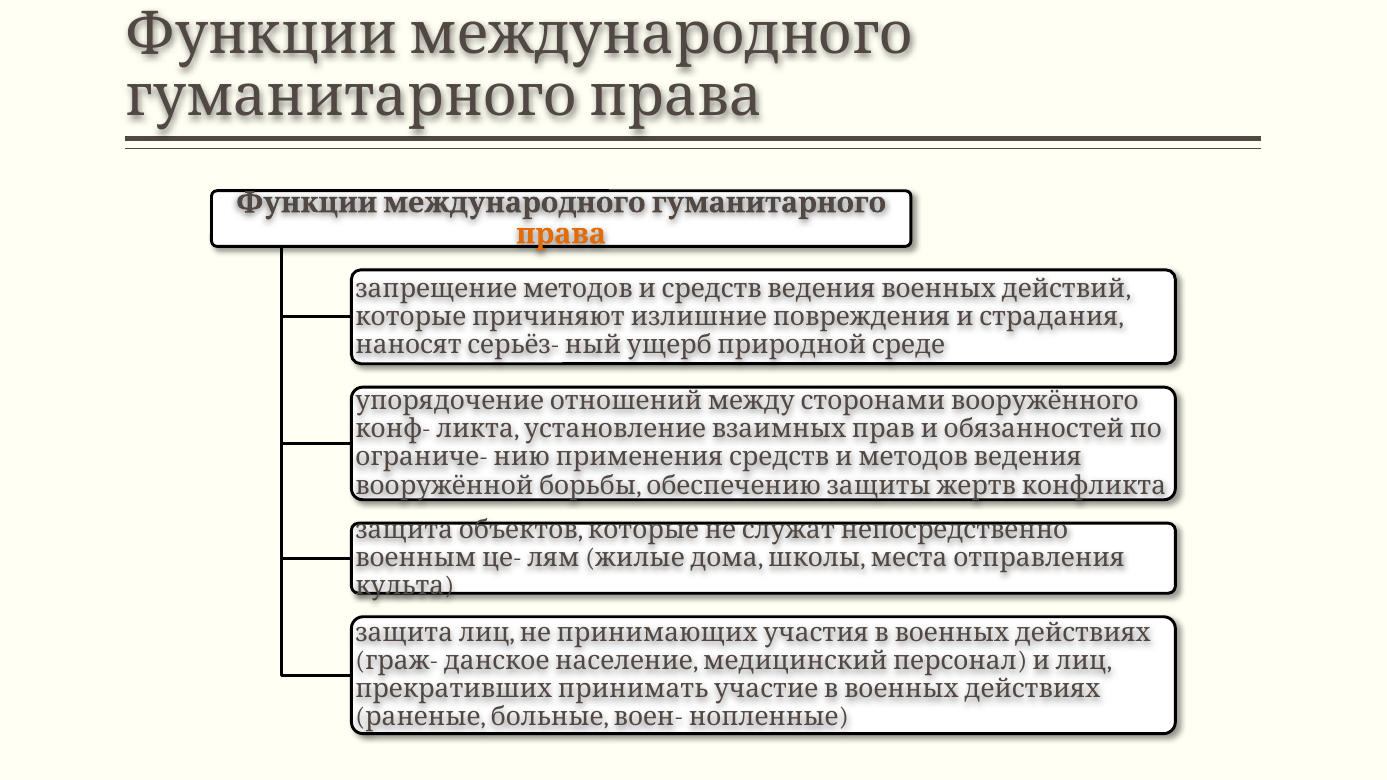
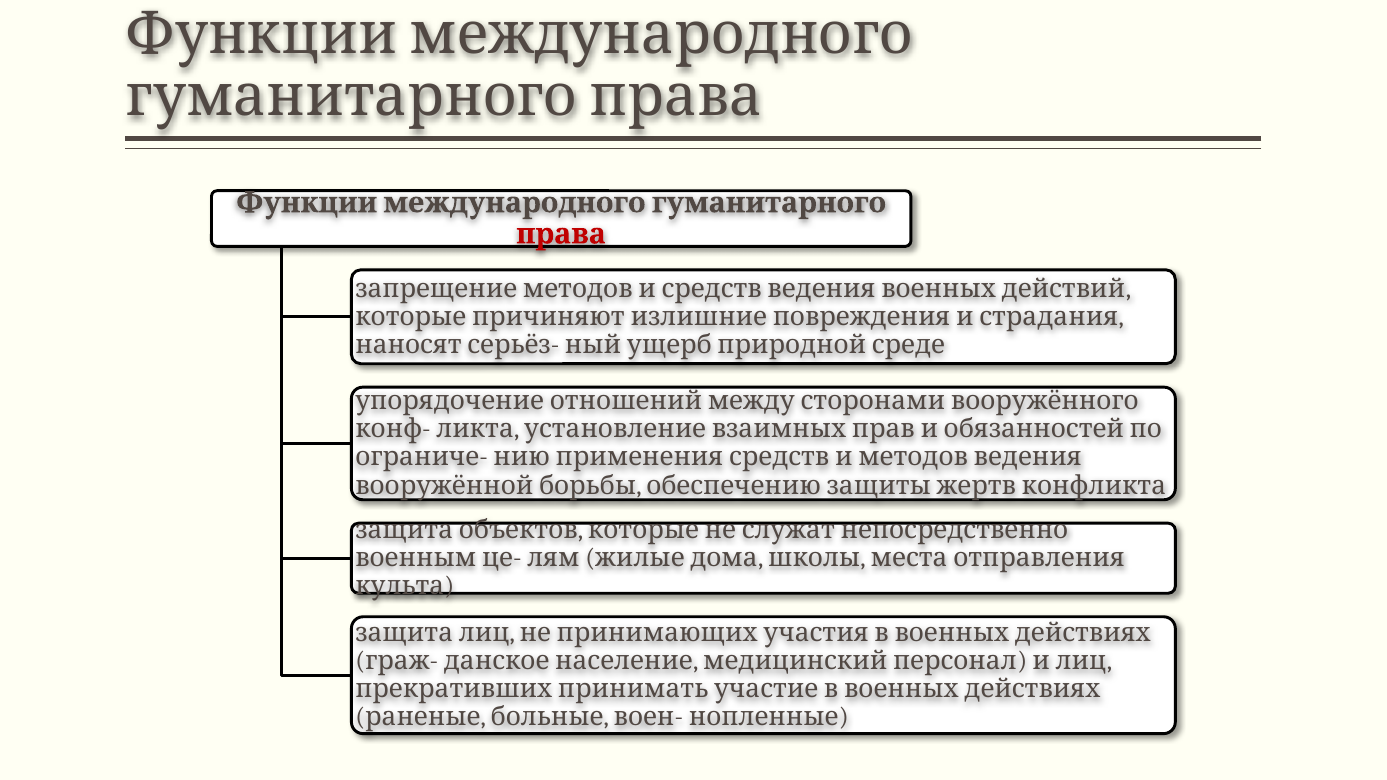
права colour: orange -> red (561, 234)
